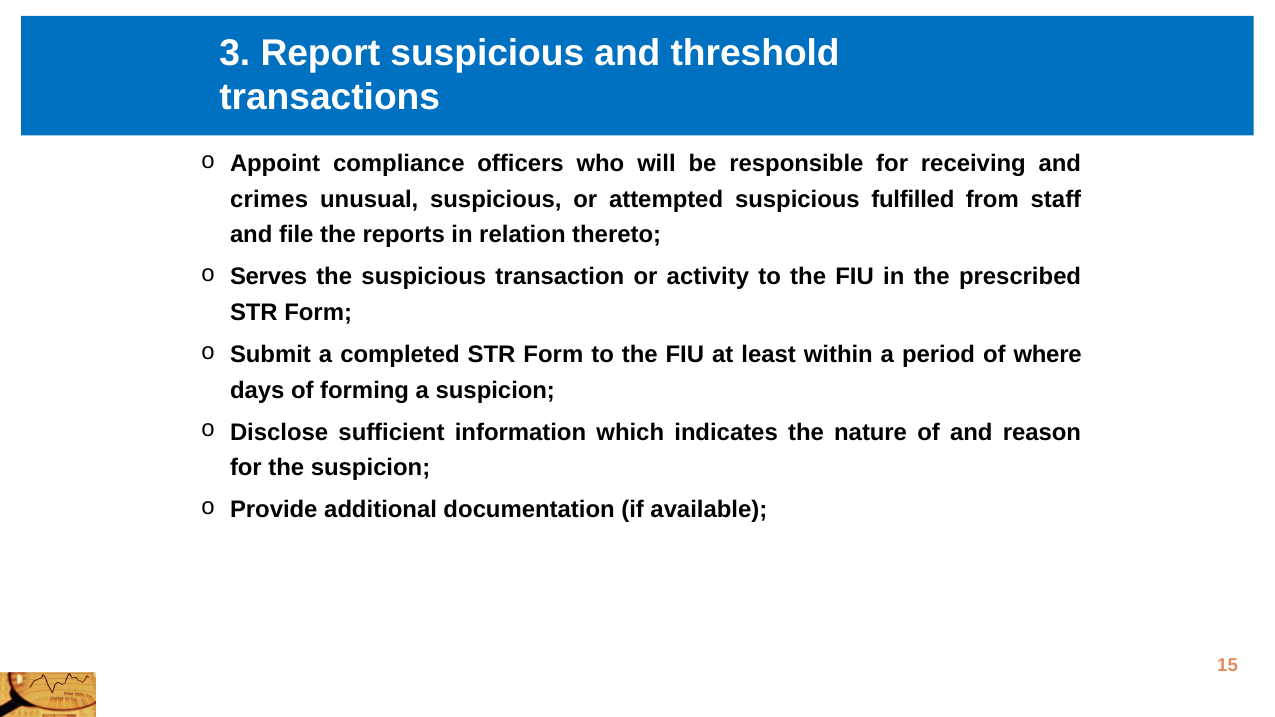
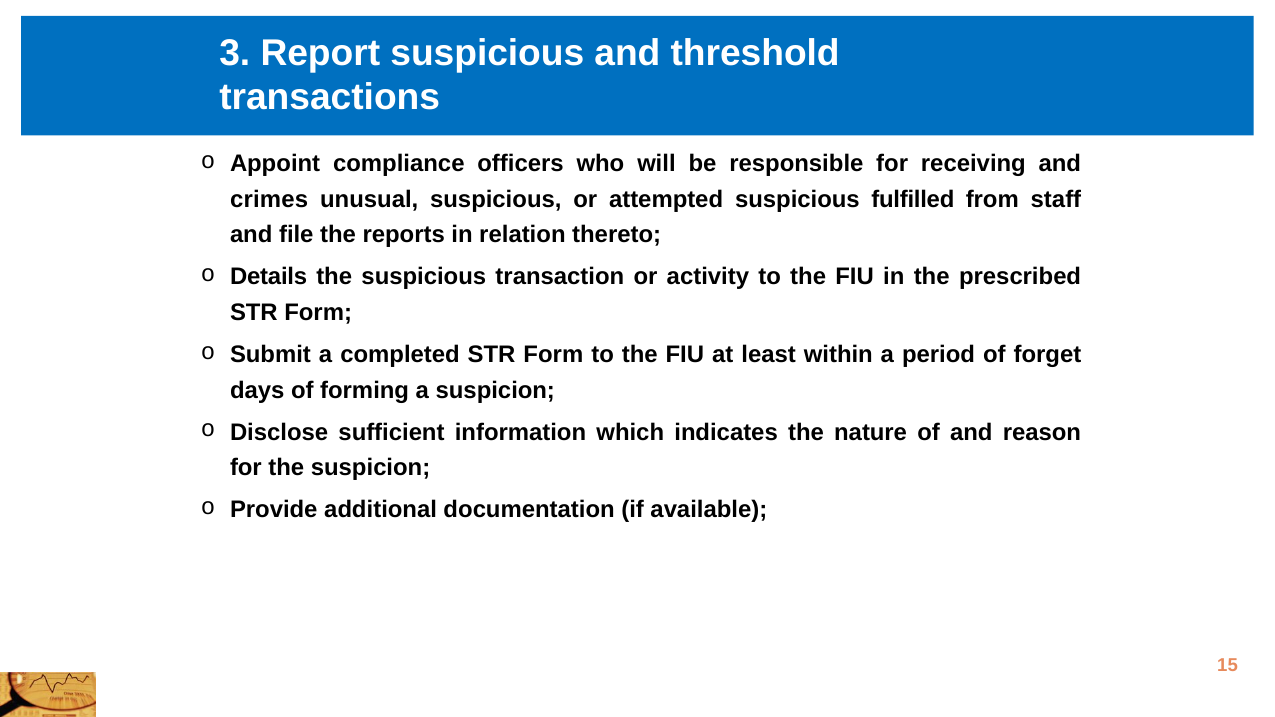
Serves: Serves -> Details (269, 277)
where: where -> forget (1047, 355)
